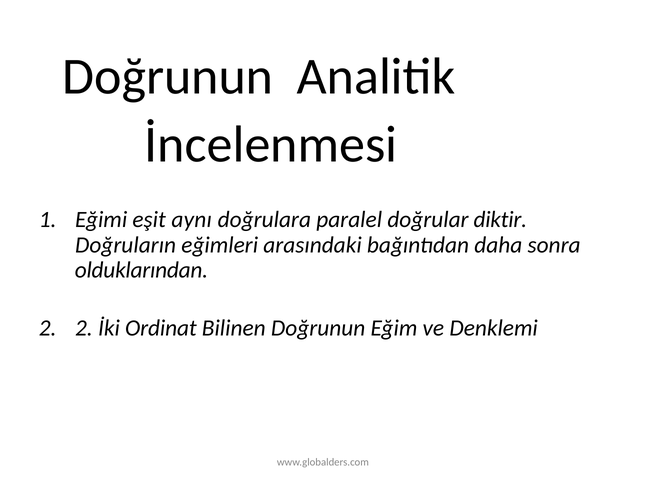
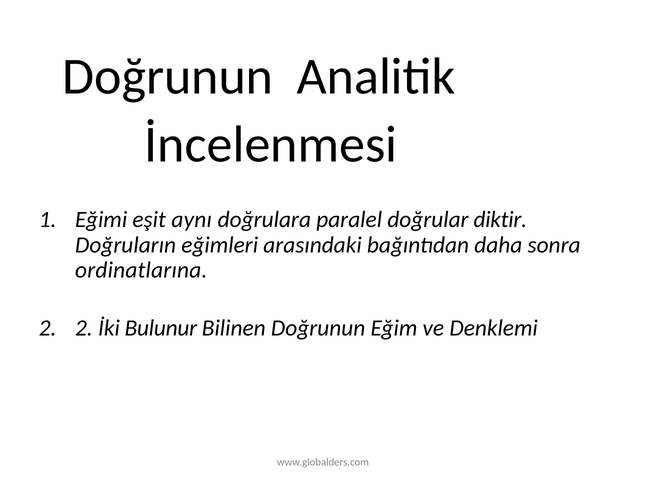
olduklarından: olduklarından -> ordinatlarına (141, 270)
Ordinat: Ordinat -> Bulunur (161, 329)
